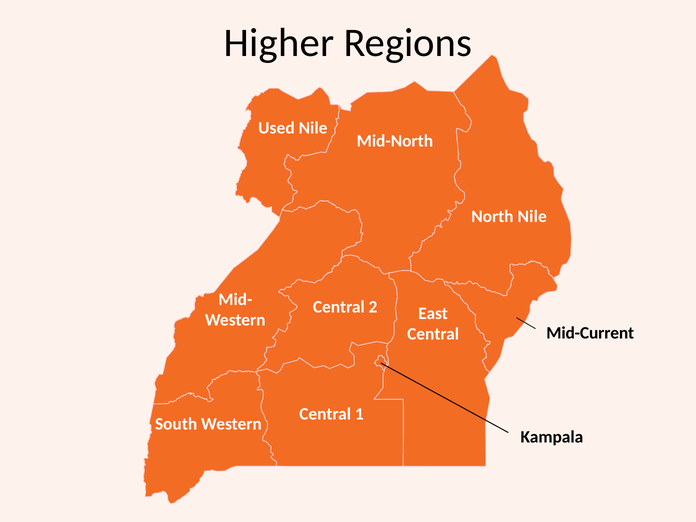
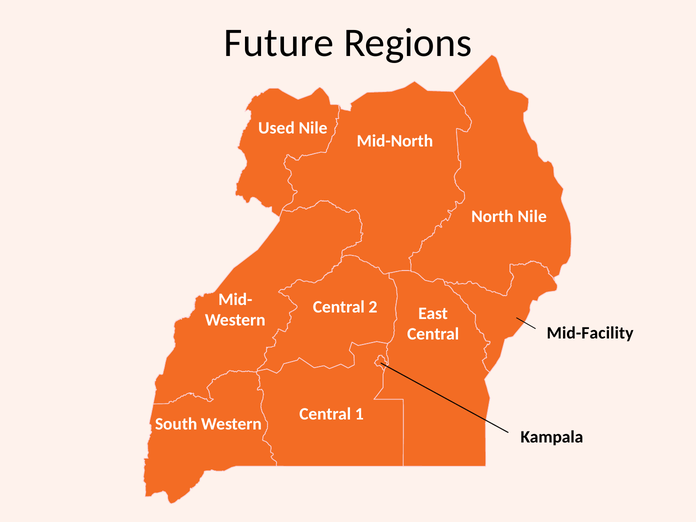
Higher: Higher -> Future (279, 43)
Mid-Current: Mid-Current -> Mid-Facility (590, 333)
